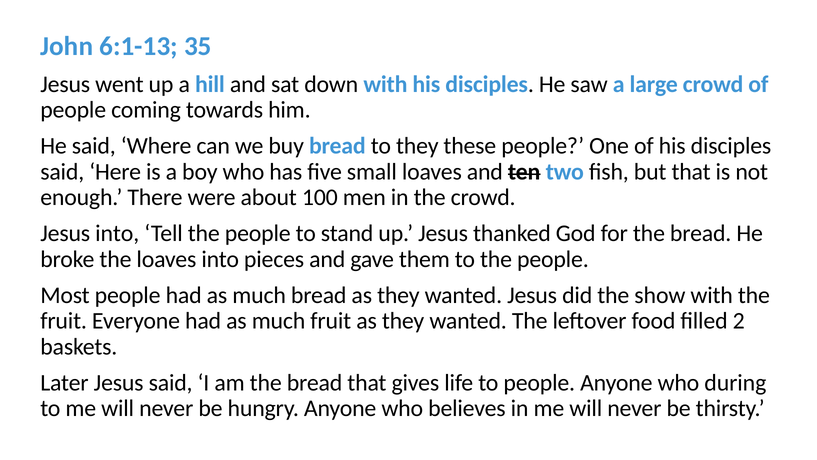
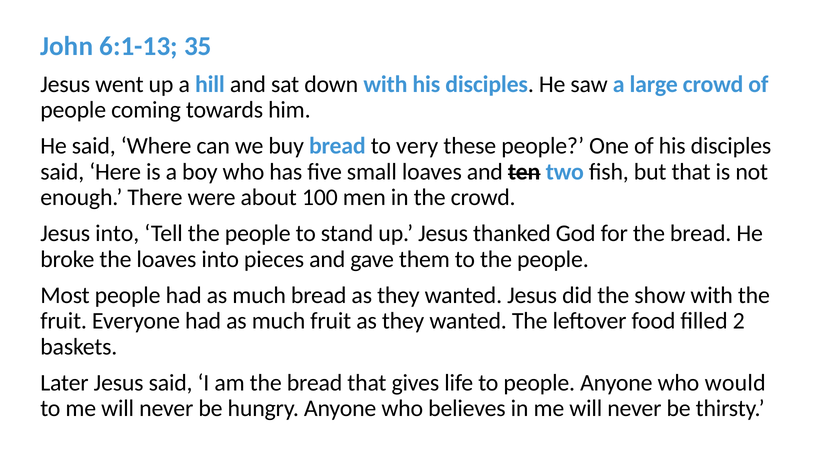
to they: they -> very (417, 146)
during: during -> would (735, 382)
